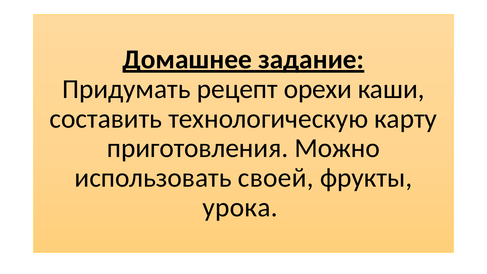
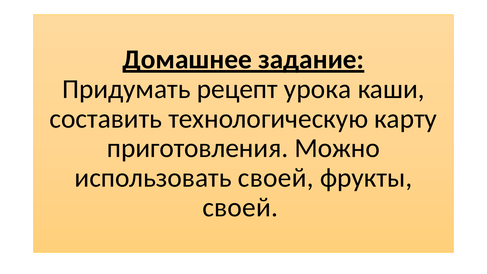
орехи: орехи -> урока (318, 89)
урока: урока -> своей (240, 207)
